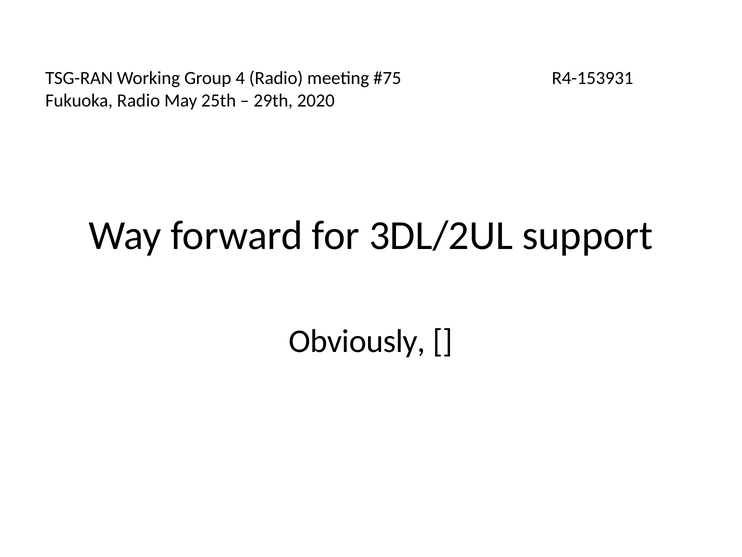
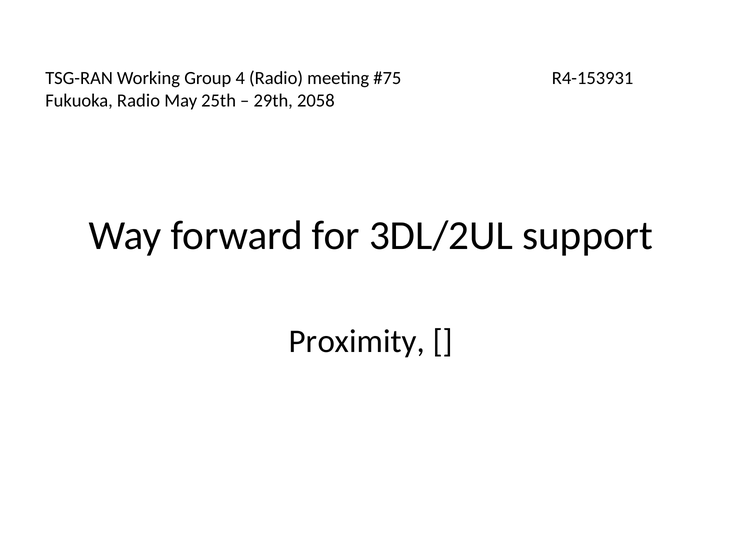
2020: 2020 -> 2058 (316, 100)
Obviously: Obviously -> Proximity (357, 341)
